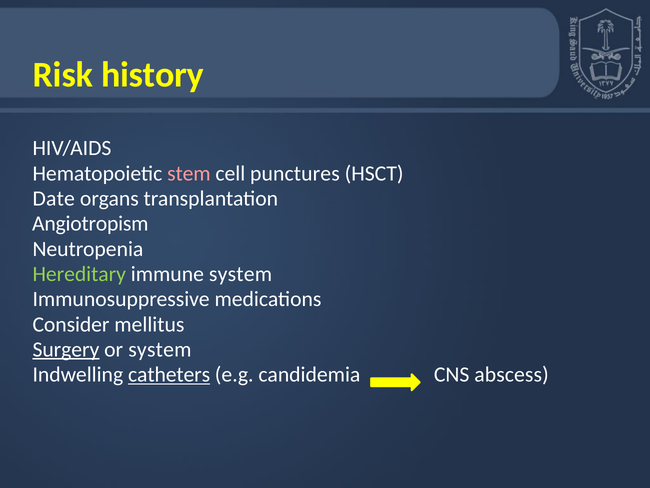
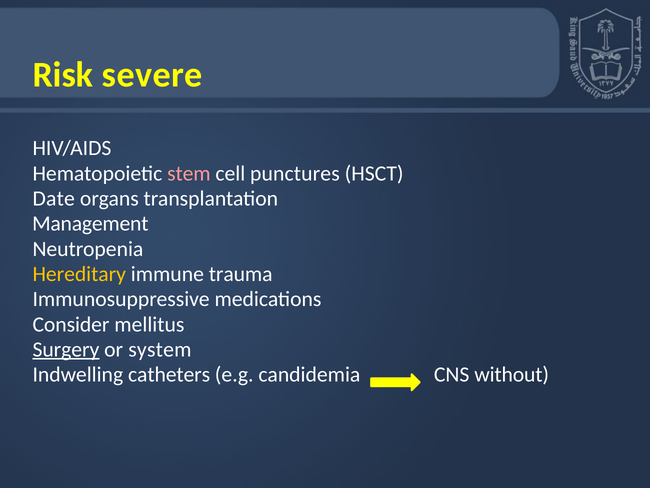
history: history -> severe (152, 75)
Angiotropism: Angiotropism -> Management (90, 224)
Hereditary colour: light green -> yellow (79, 274)
immune system: system -> trauma (241, 274)
catheters underline: present -> none (169, 374)
abscess: abscess -> without (512, 374)
